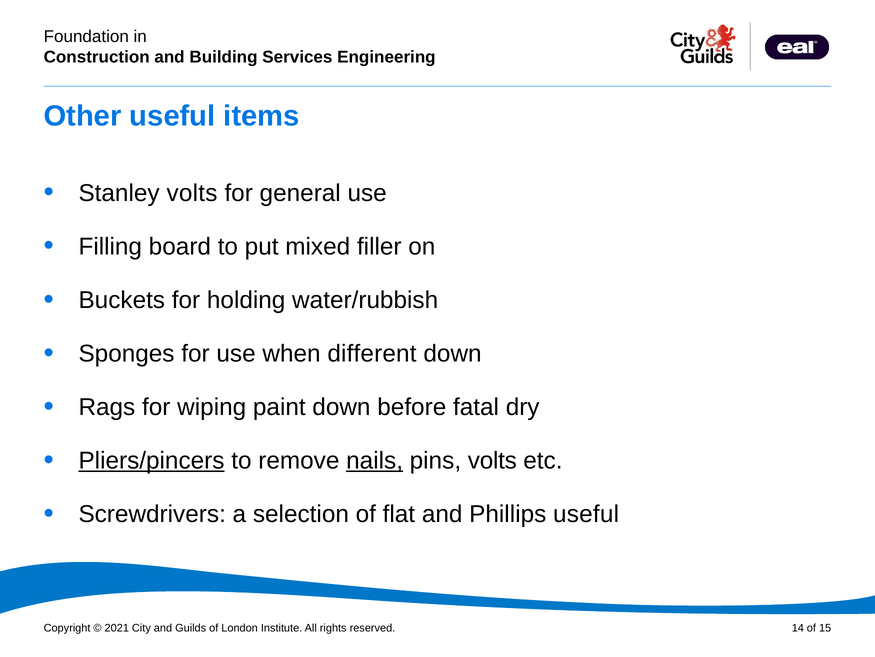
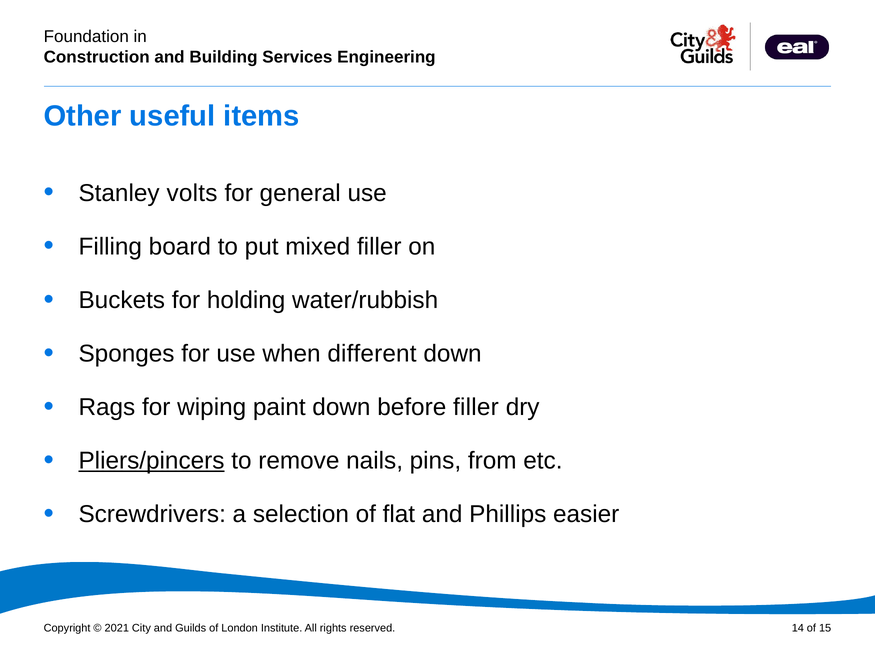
before fatal: fatal -> filler (476, 407)
nails underline: present -> none (375, 460)
pins volts: volts -> from (492, 460)
Phillips useful: useful -> easier (586, 514)
